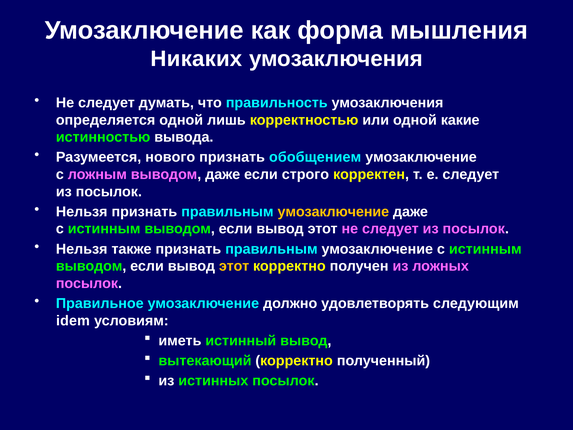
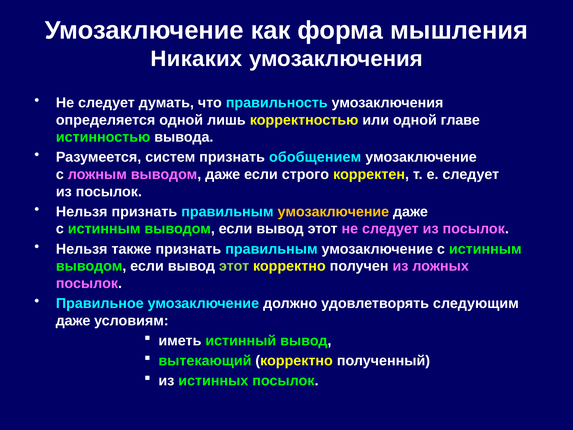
какие: какие -> главе (460, 120)
нового: нового -> систем (170, 157)
этот colour: yellow -> light green (234, 266)
idem: idem -> даже (73, 320)
